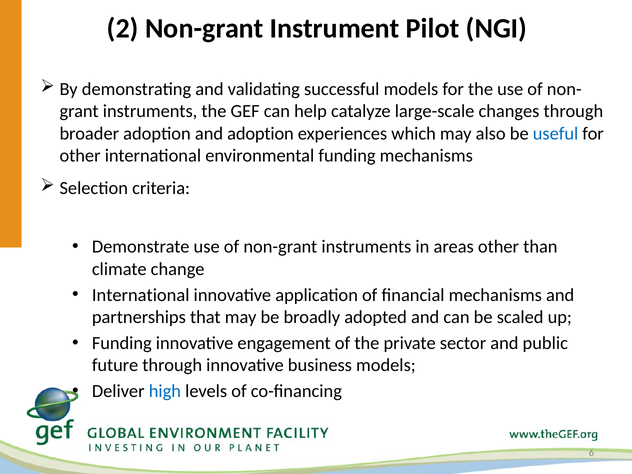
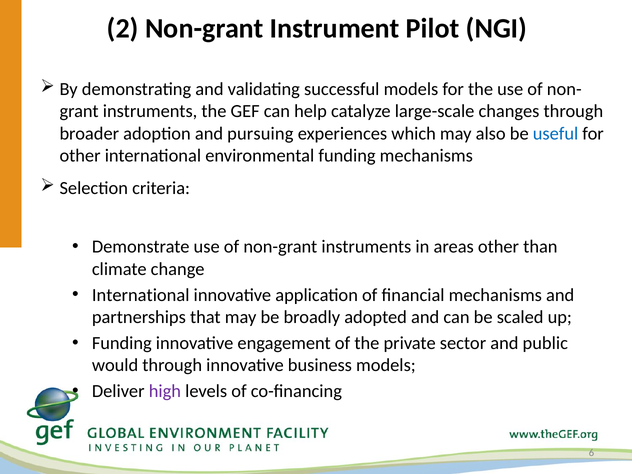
and adoption: adoption -> pursuing (260, 133)
future: future -> would (115, 365)
high colour: blue -> purple (165, 391)
